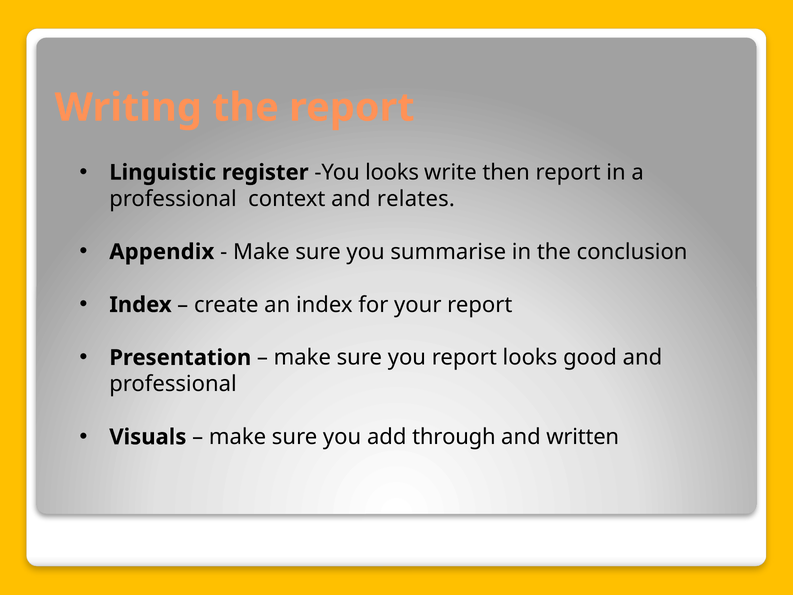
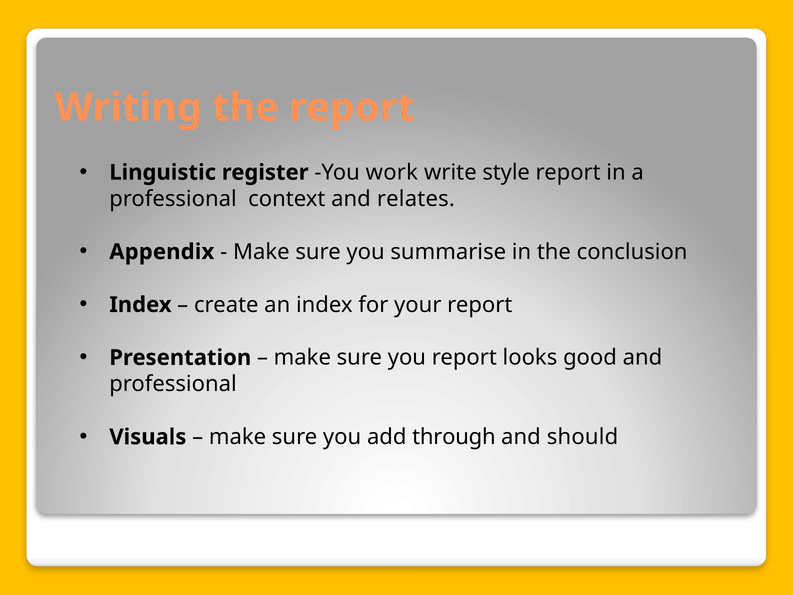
You looks: looks -> work (392, 172)
then: then -> style (506, 172)
written: written -> should (583, 437)
